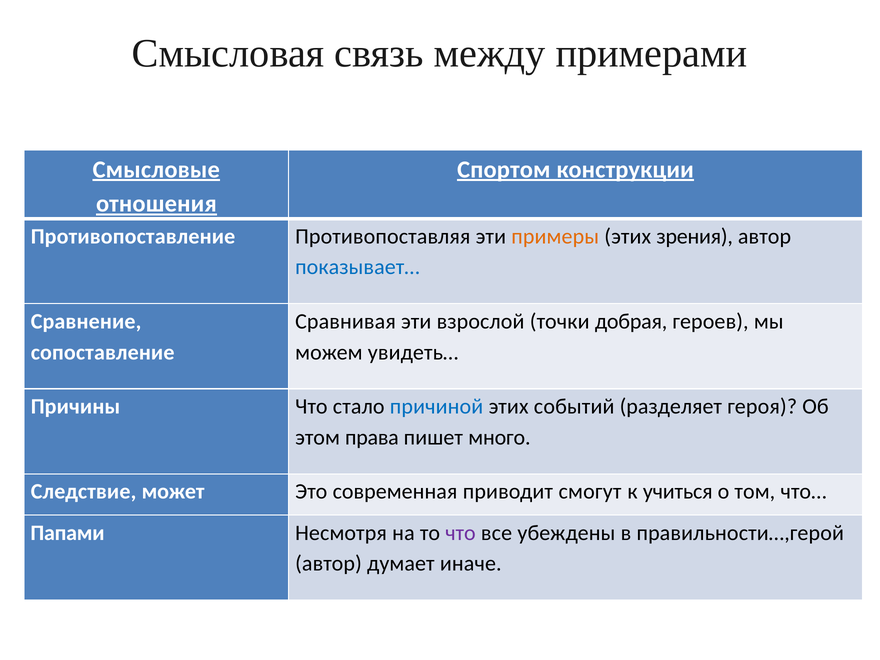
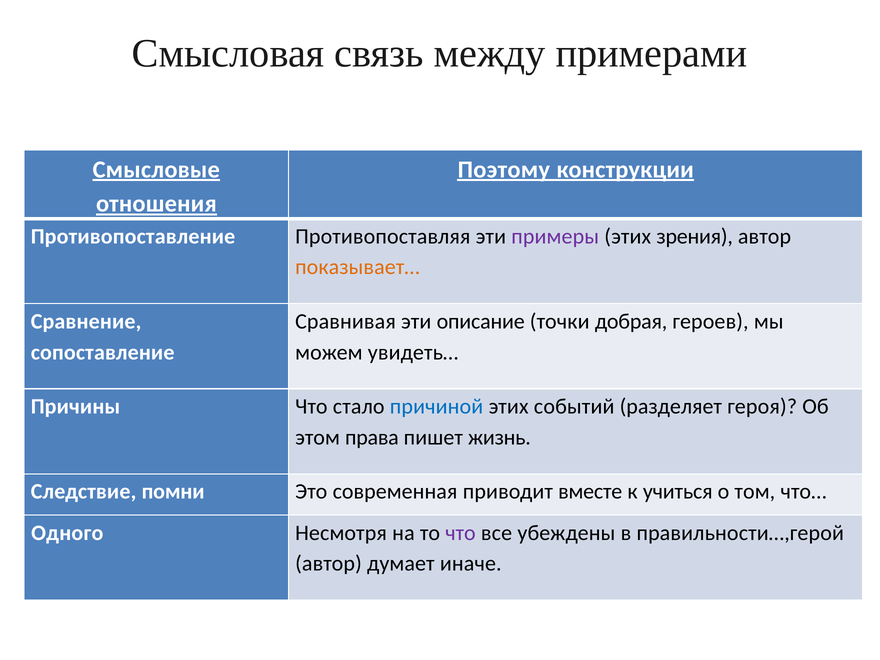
Спортом: Спортом -> Поэтому (504, 170)
примеры colour: orange -> purple (555, 236)
показывает… colour: blue -> orange (357, 267)
взрослой: взрослой -> описание (481, 321)
много: много -> жизнь (499, 437)
может: может -> помни (173, 492)
смогут: смогут -> вместе (590, 492)
Папами: Папами -> Одного (67, 533)
